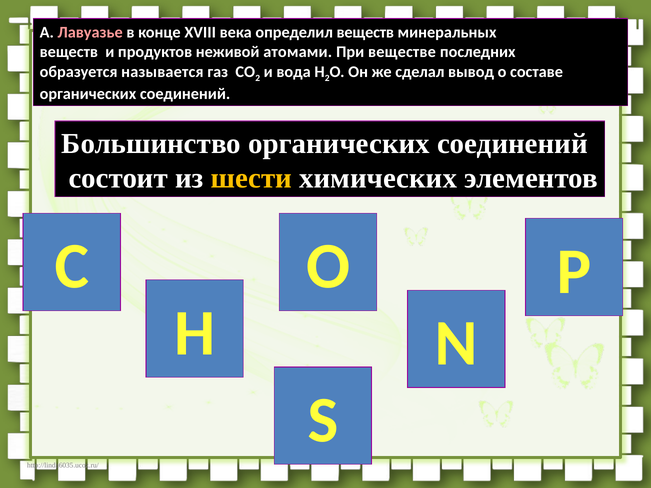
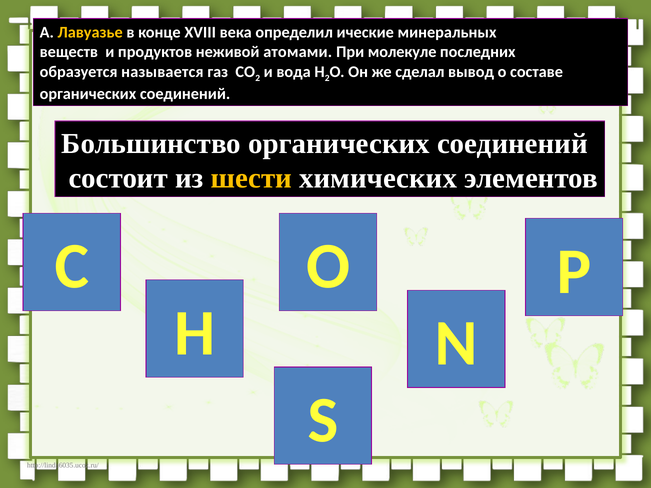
Лавуазье colour: pink -> yellow (90, 33)
определил веществ: веществ -> ические (365, 33)
веществе: веществе -> молекуле (402, 52)
